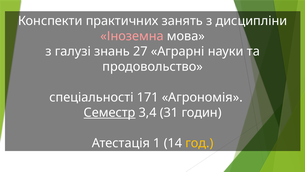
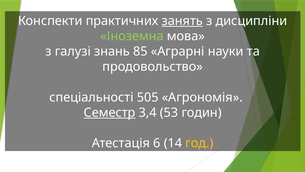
занять underline: none -> present (182, 21)
Іноземна colour: pink -> light green (132, 36)
27: 27 -> 85 (140, 51)
171: 171 -> 505 (148, 97)
31: 31 -> 53 (169, 112)
1: 1 -> 6 (157, 143)
